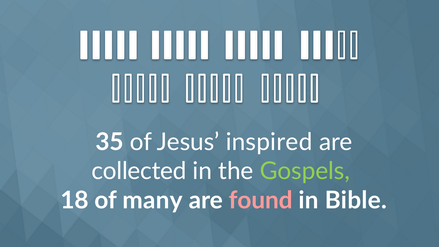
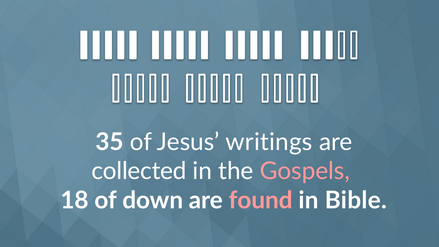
inspired: inspired -> writings (269, 142)
Gospels colour: light green -> pink (305, 171)
many: many -> down (153, 200)
